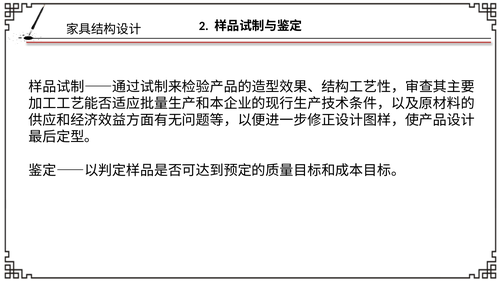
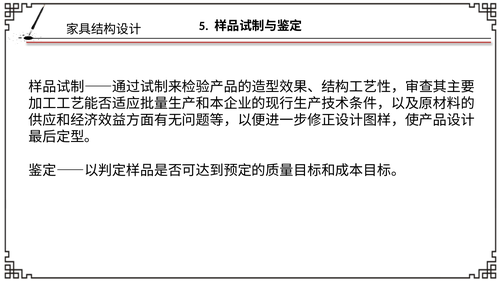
2: 2 -> 5 (204, 26)
